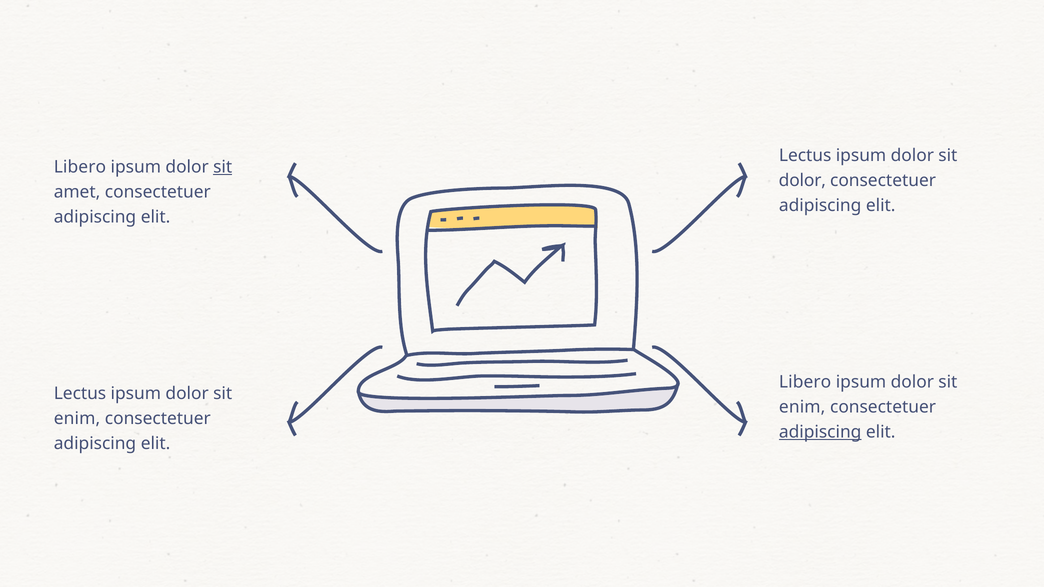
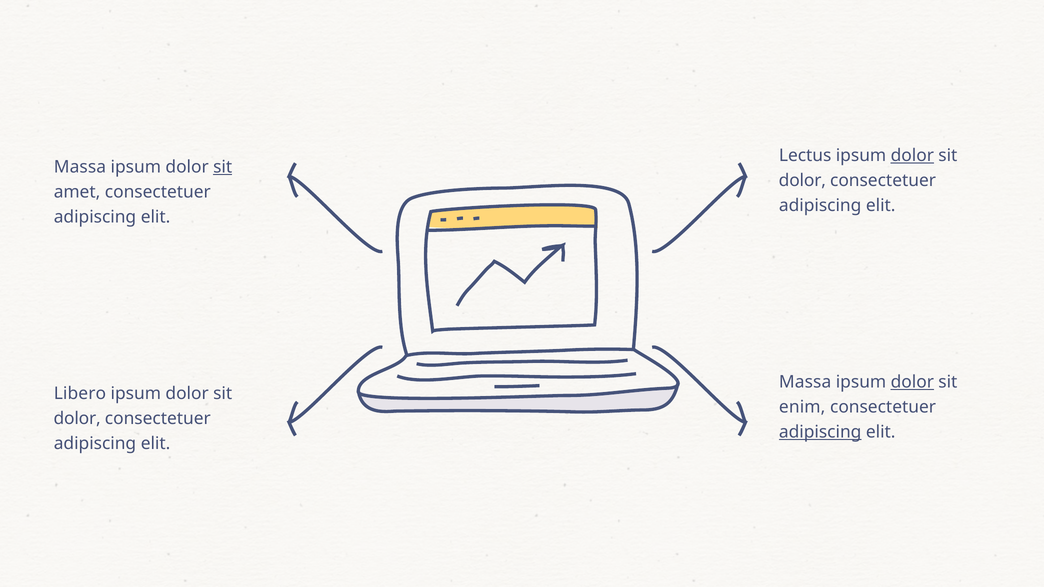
dolor underline: none -> present (912, 156)
Libero: Libero -> Massa (80, 167)
Libero: Libero -> Massa (805, 382)
dolor underline: none -> present (912, 382)
Lectus: Lectus -> Libero (80, 394)
enim: enim -> dolor (77, 419)
